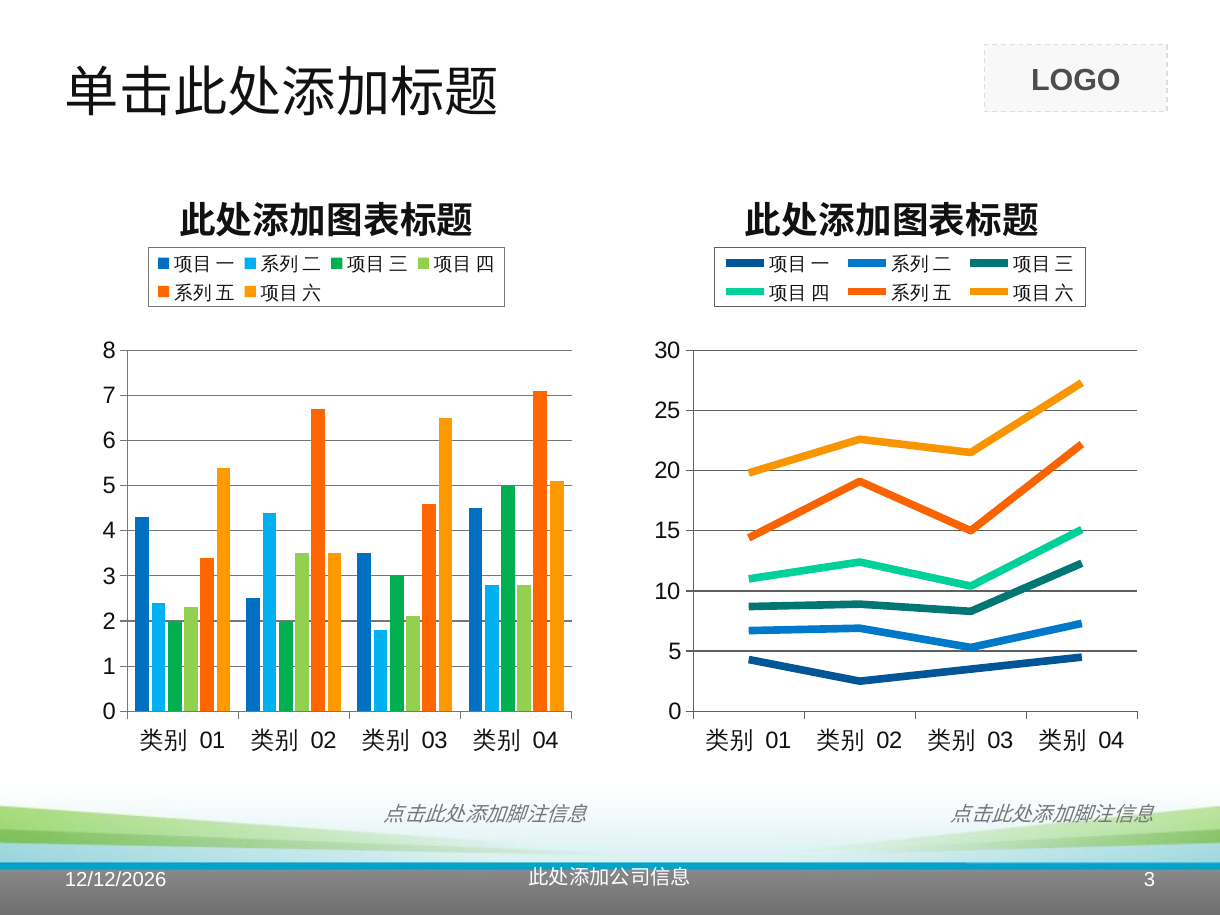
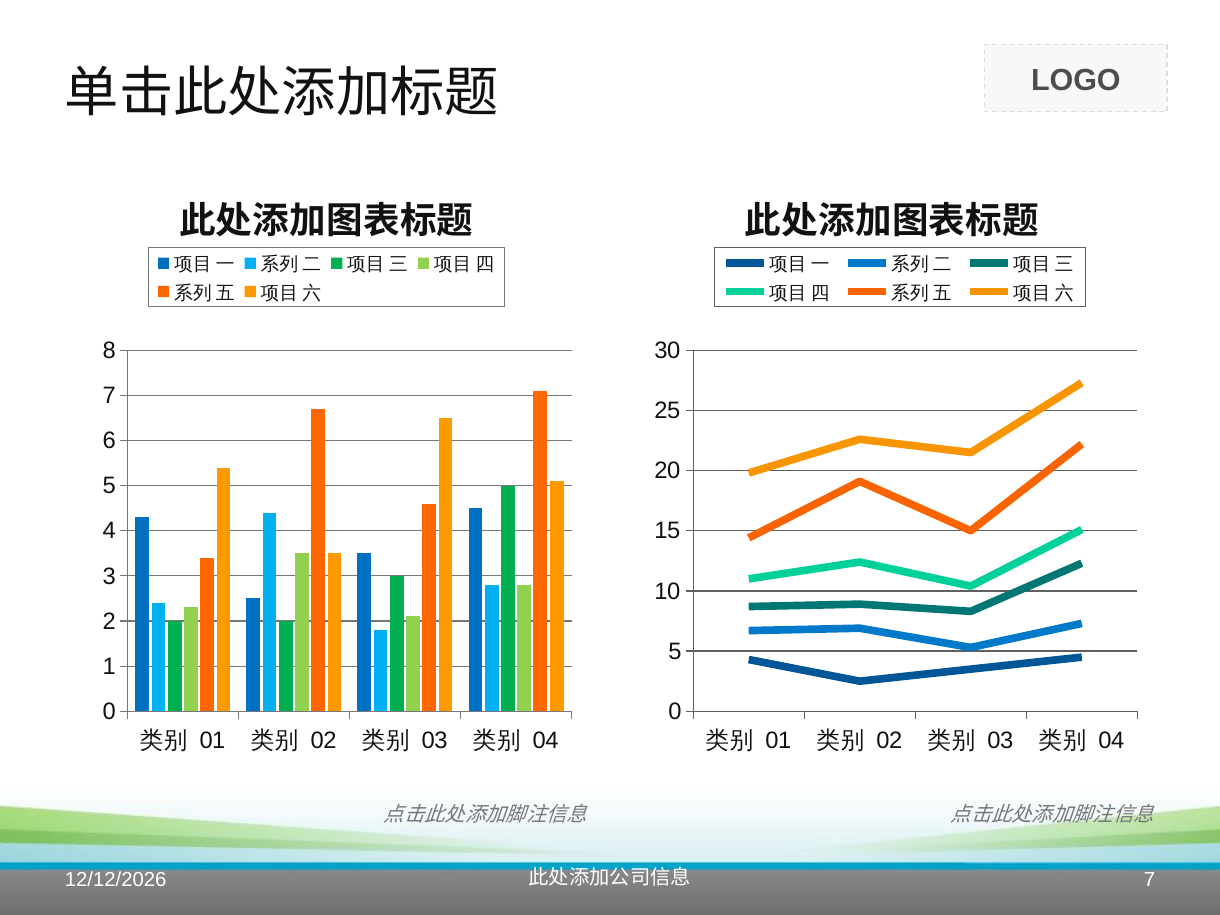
3: 3 -> 7 (1150, 880)
